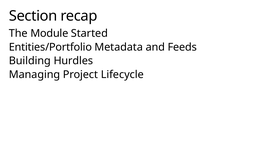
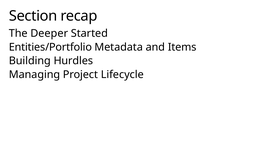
Module: Module -> Deeper (49, 33)
Feeds: Feeds -> Items (182, 47)
